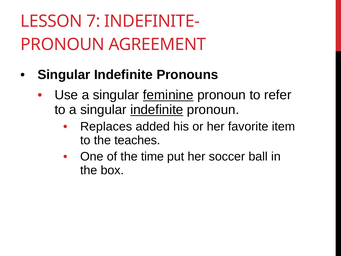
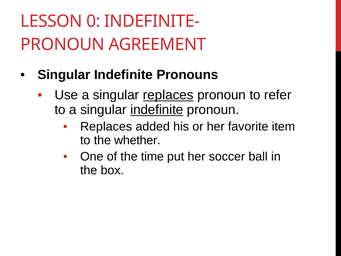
7: 7 -> 0 (93, 21)
singular feminine: feminine -> replaces (168, 95)
teaches: teaches -> whether (137, 140)
